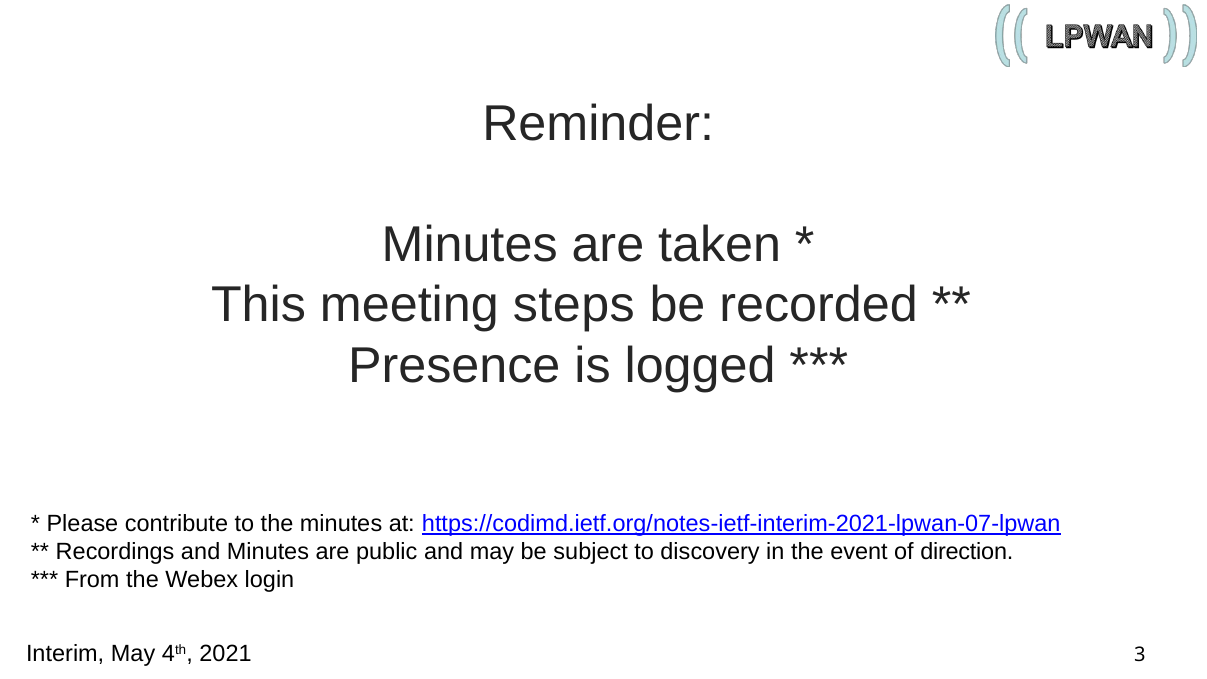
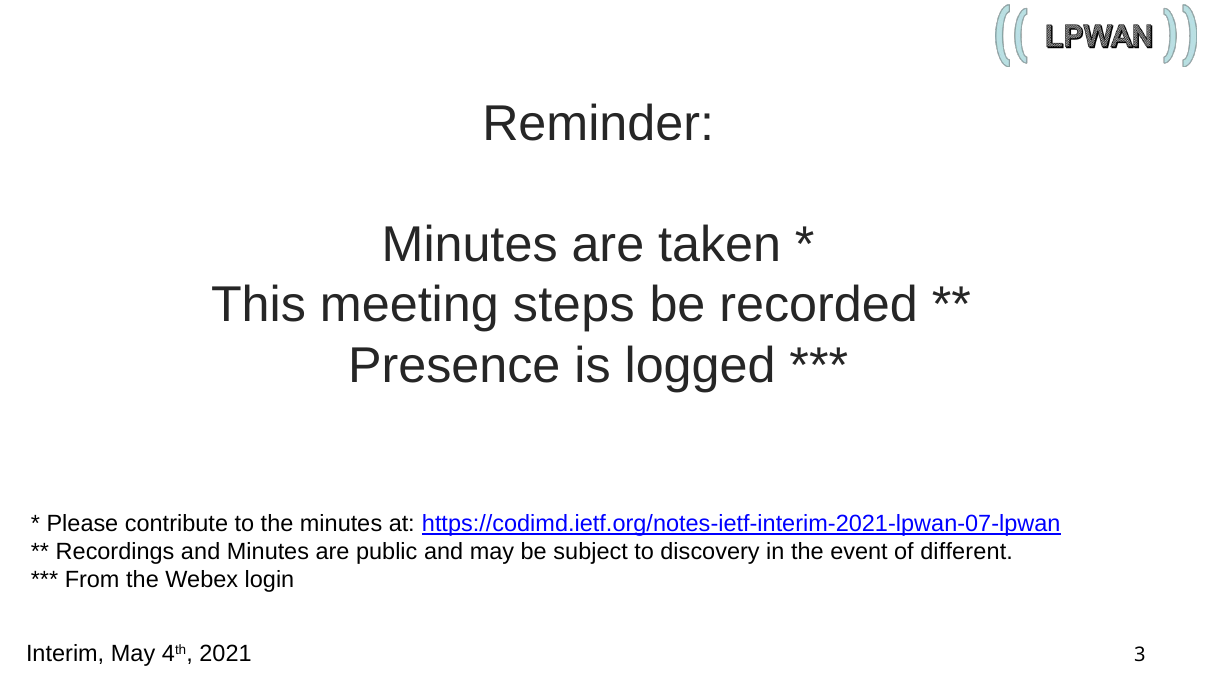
direction: direction -> different (967, 552)
